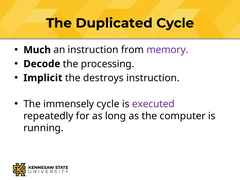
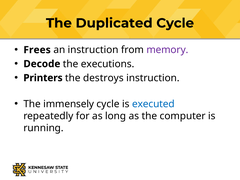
Much: Much -> Frees (37, 50)
processing: processing -> executions (108, 64)
Implicit: Implicit -> Printers (43, 78)
executed colour: purple -> blue (153, 104)
